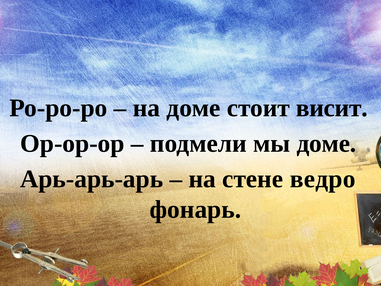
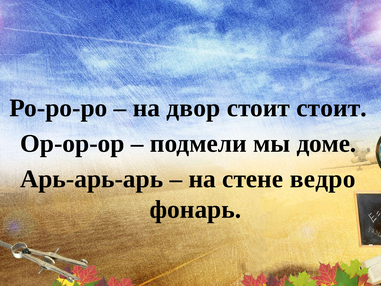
на доме: доме -> двор (193, 108)
стоит висит: висит -> стоит (332, 108)
